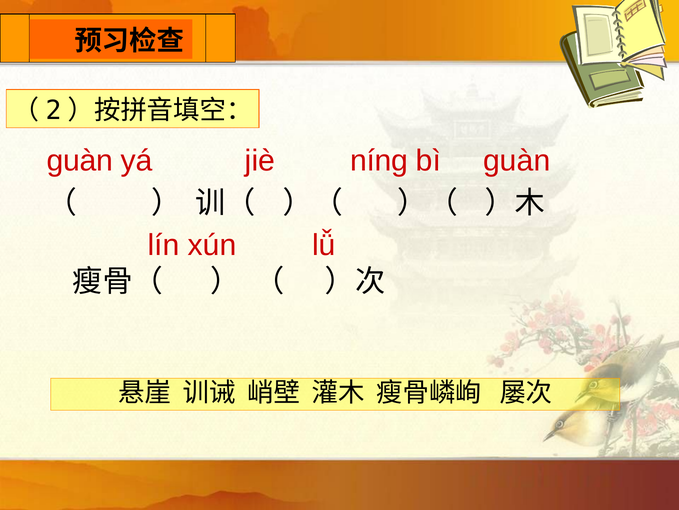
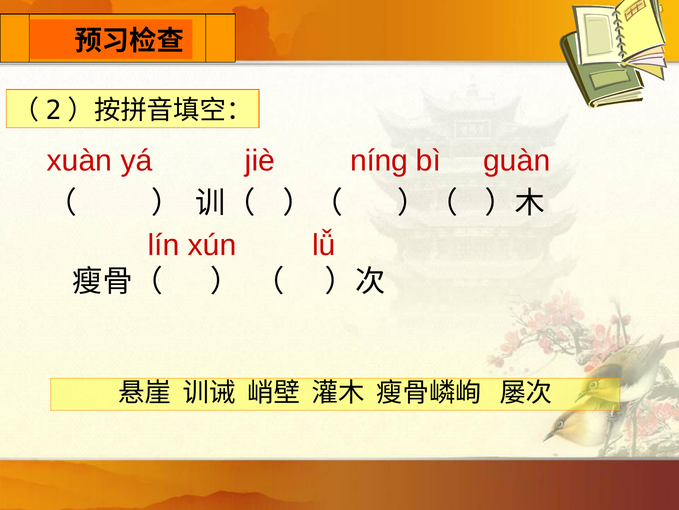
guàn: guàn -> xuàn (80, 161)
